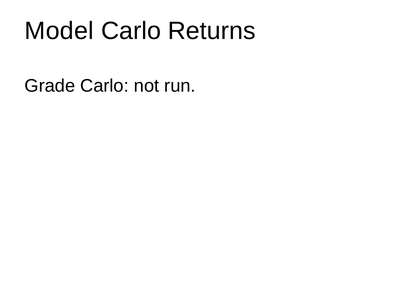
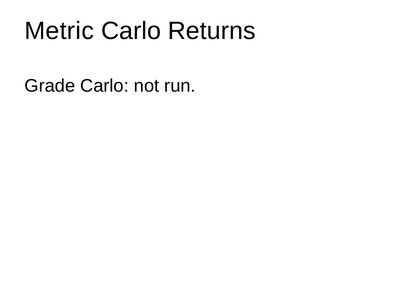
Model: Model -> Metric (59, 31)
